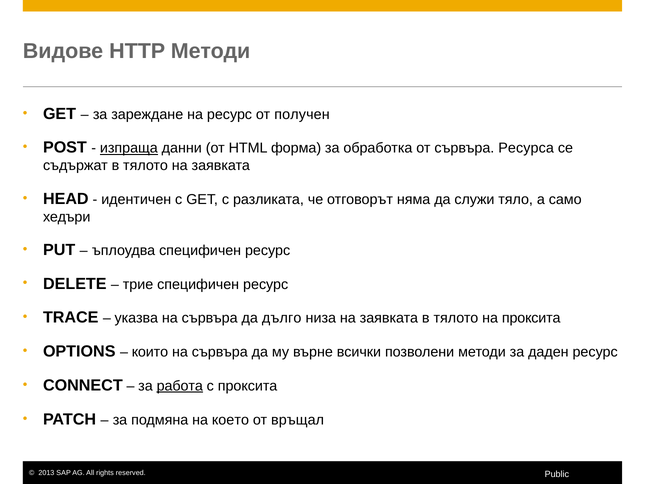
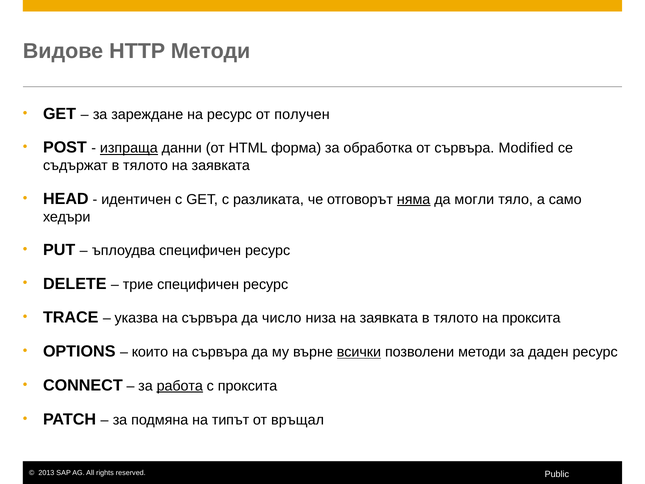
Ресурса: Ресурса -> Modified (526, 148)
няма underline: none -> present (414, 199)
служи: служи -> могли (474, 199)
дълго: дълго -> число (282, 318)
всички underline: none -> present (359, 352)
което: което -> типът (231, 420)
